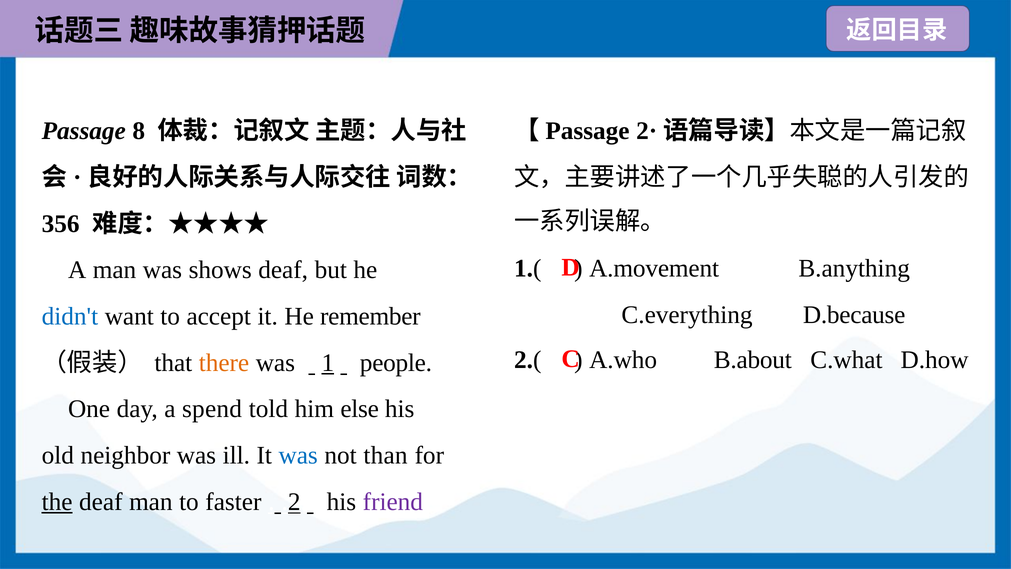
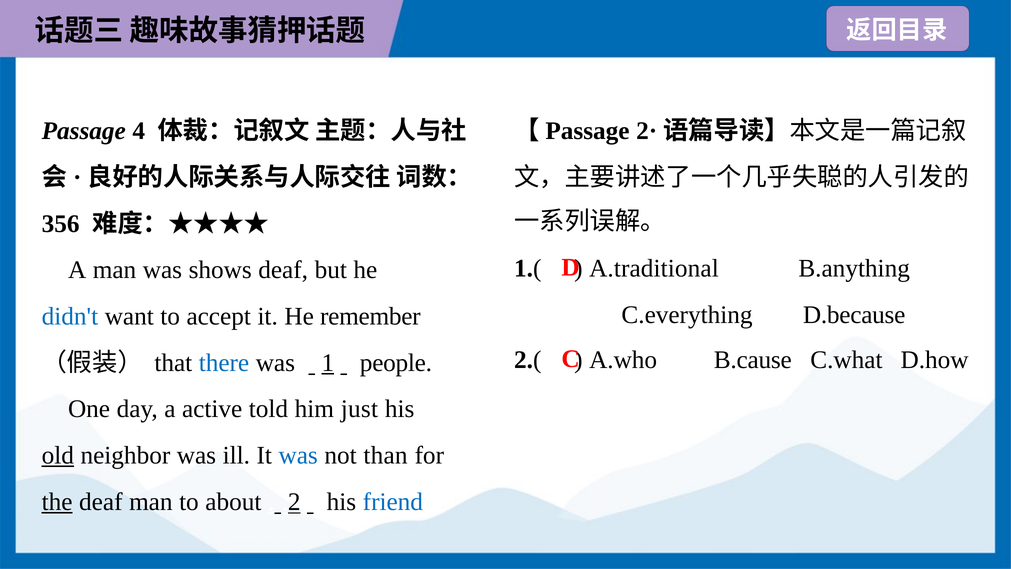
8: 8 -> 4 (139, 131)
A.movement: A.movement -> A.traditional (654, 268)
B.about: B.about -> B.cause (753, 359)
there colour: orange -> blue (224, 363)
spend: spend -> active (212, 409)
else: else -> just (359, 409)
old underline: none -> present (58, 455)
faster: faster -> about (233, 502)
friend colour: purple -> blue (393, 502)
